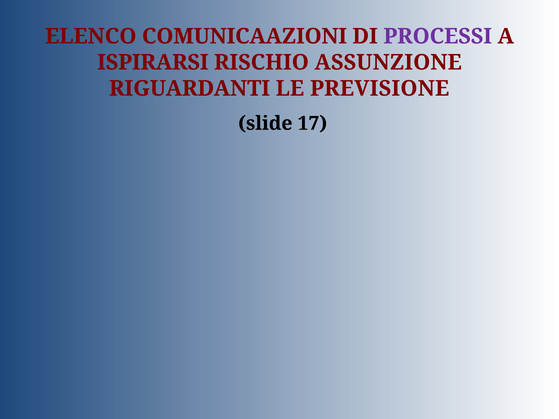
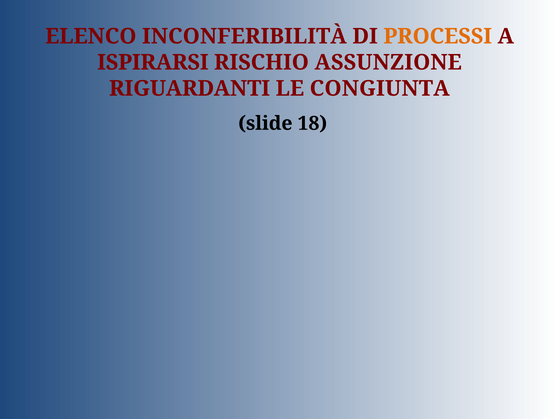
COMUNICAAZIONI: COMUNICAAZIONI -> INCONFERIBILITÀ (244, 36)
PROCESSI colour: purple -> orange (438, 36)
PREVISIONE: PREVISIONE -> CONGIUNTA (380, 89)
17: 17 -> 18 (312, 123)
